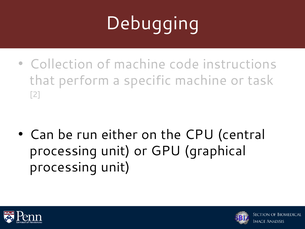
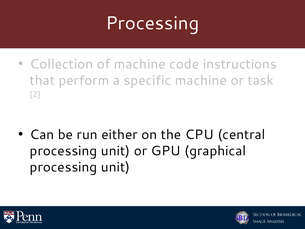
Debugging: Debugging -> Processing (152, 23)
